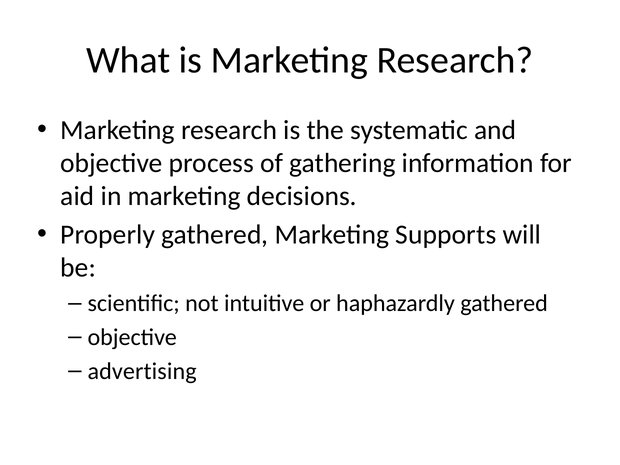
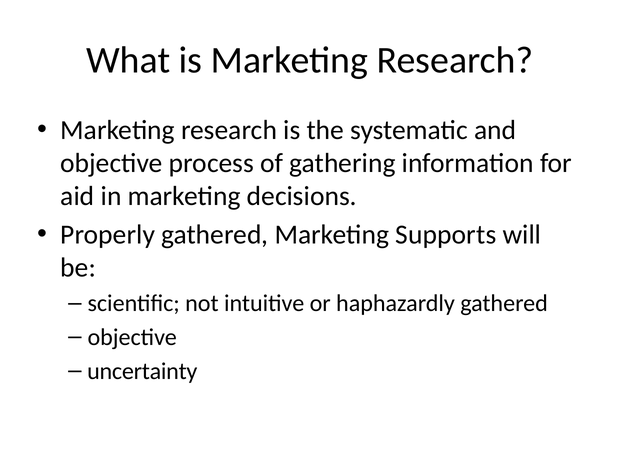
advertising: advertising -> uncertainty (142, 371)
